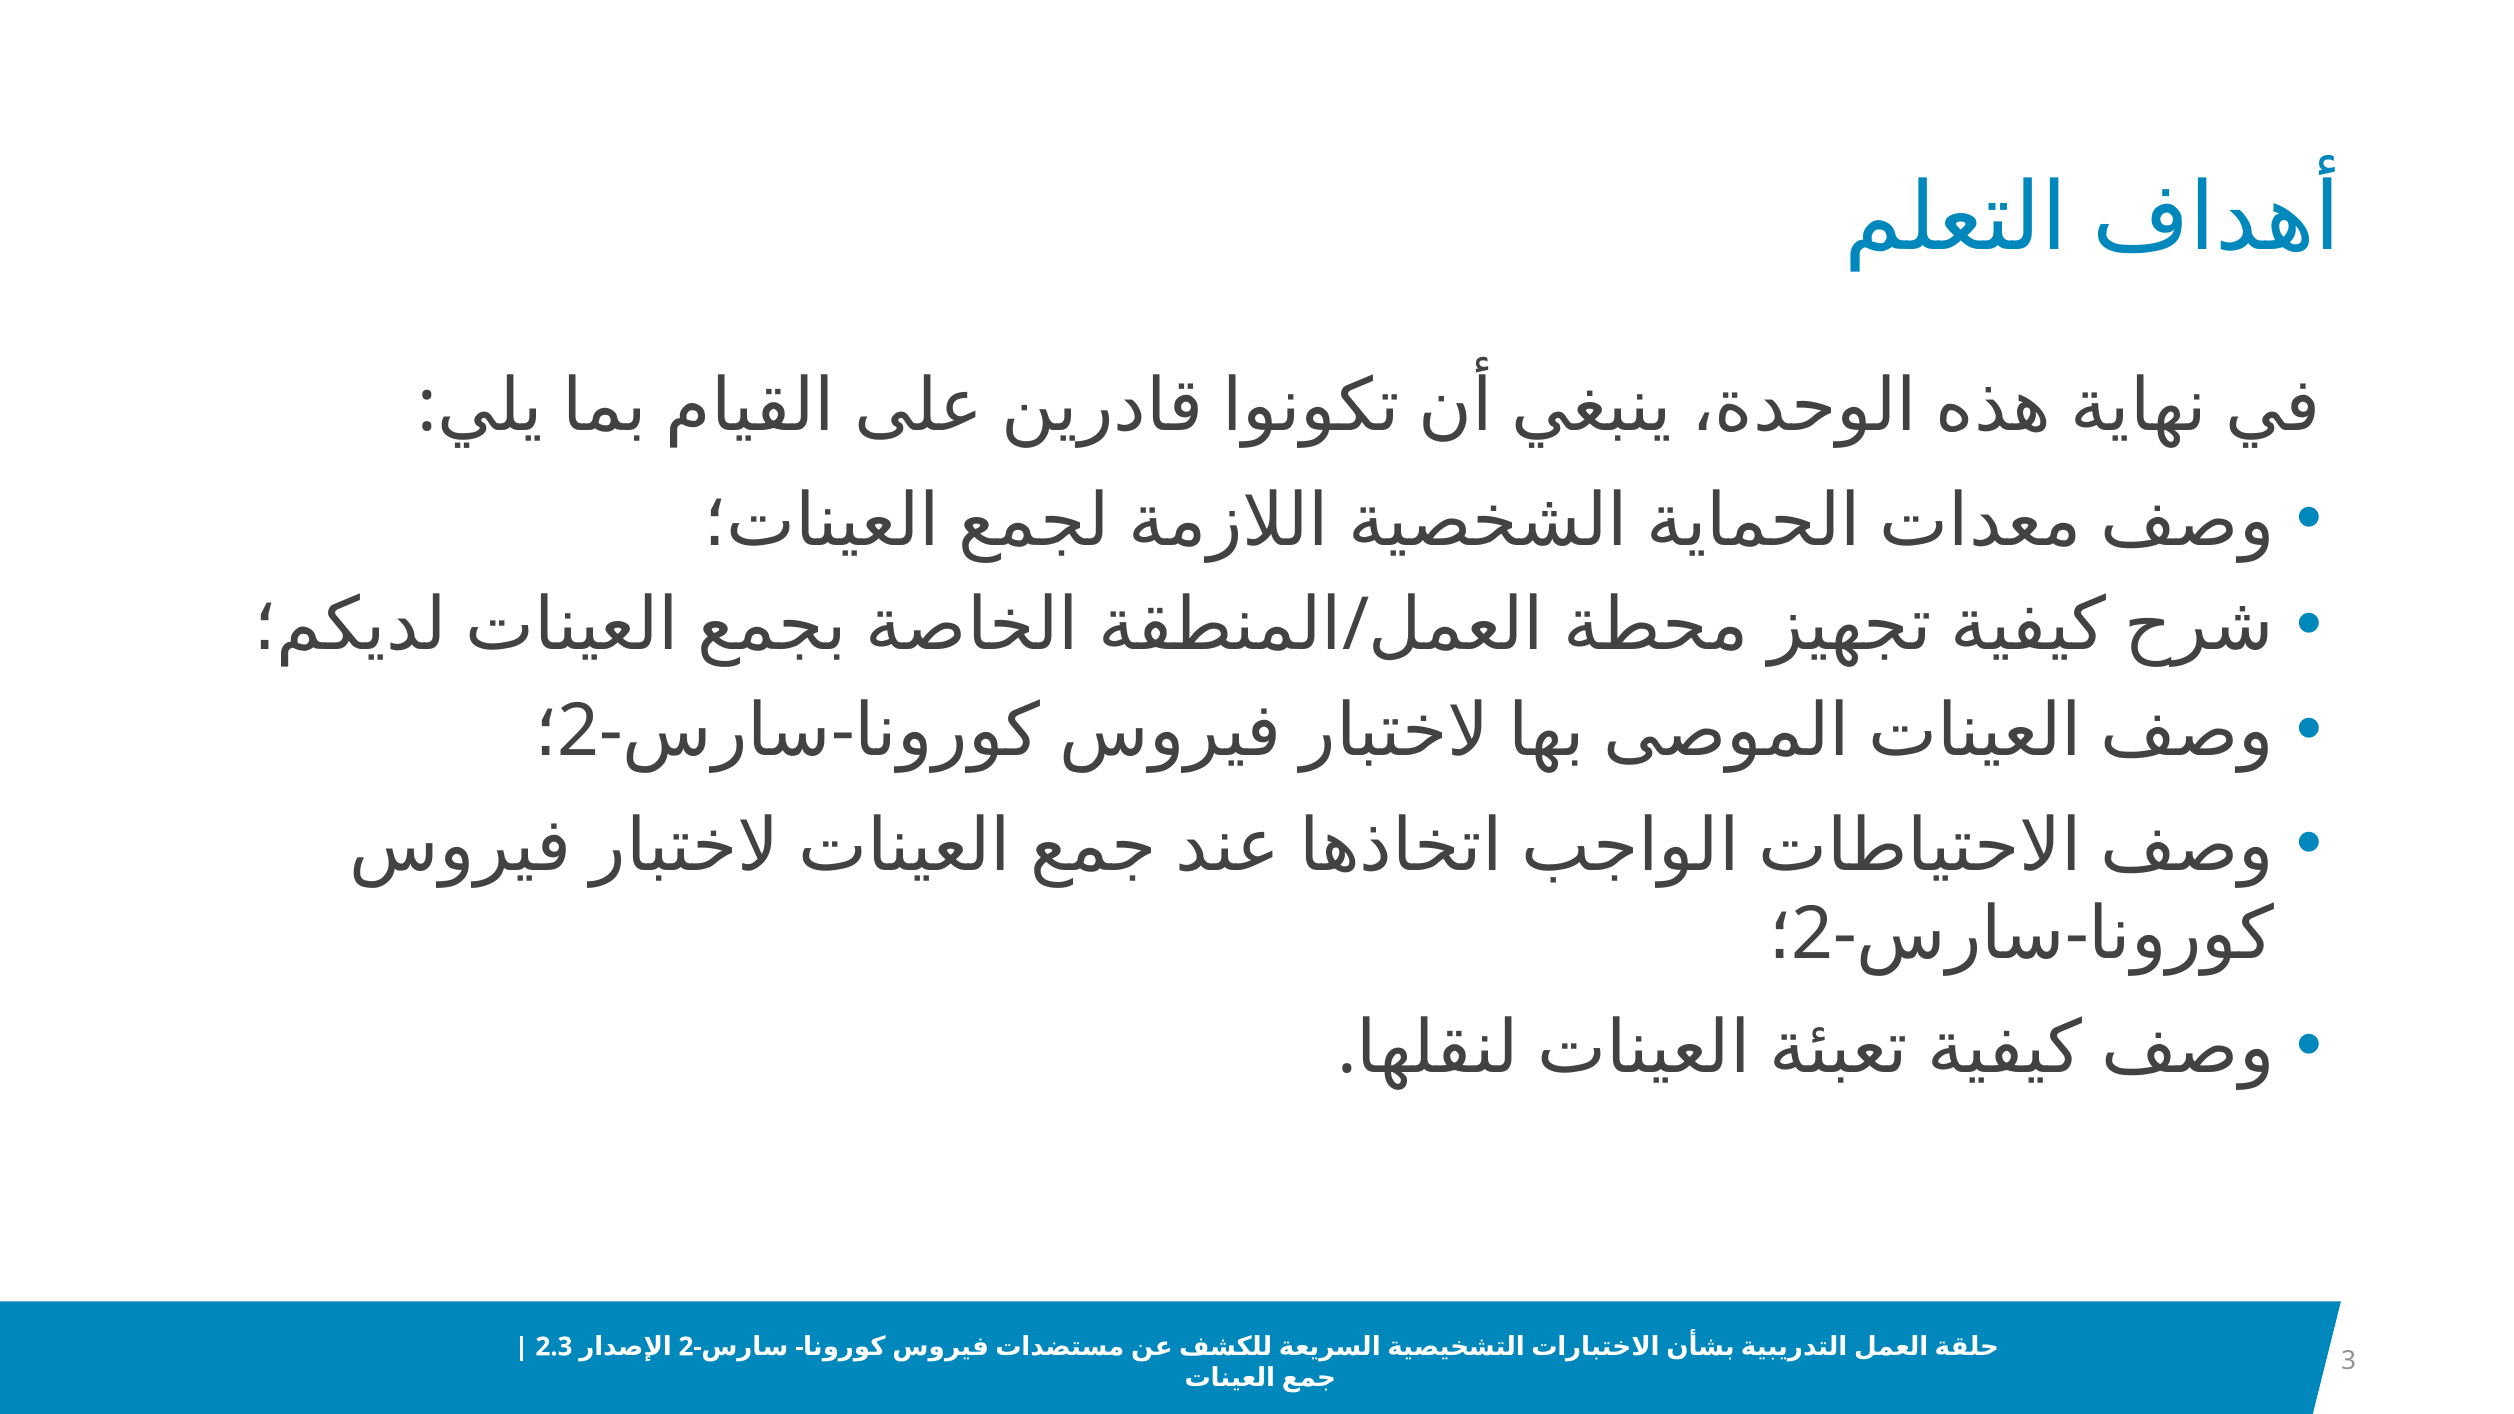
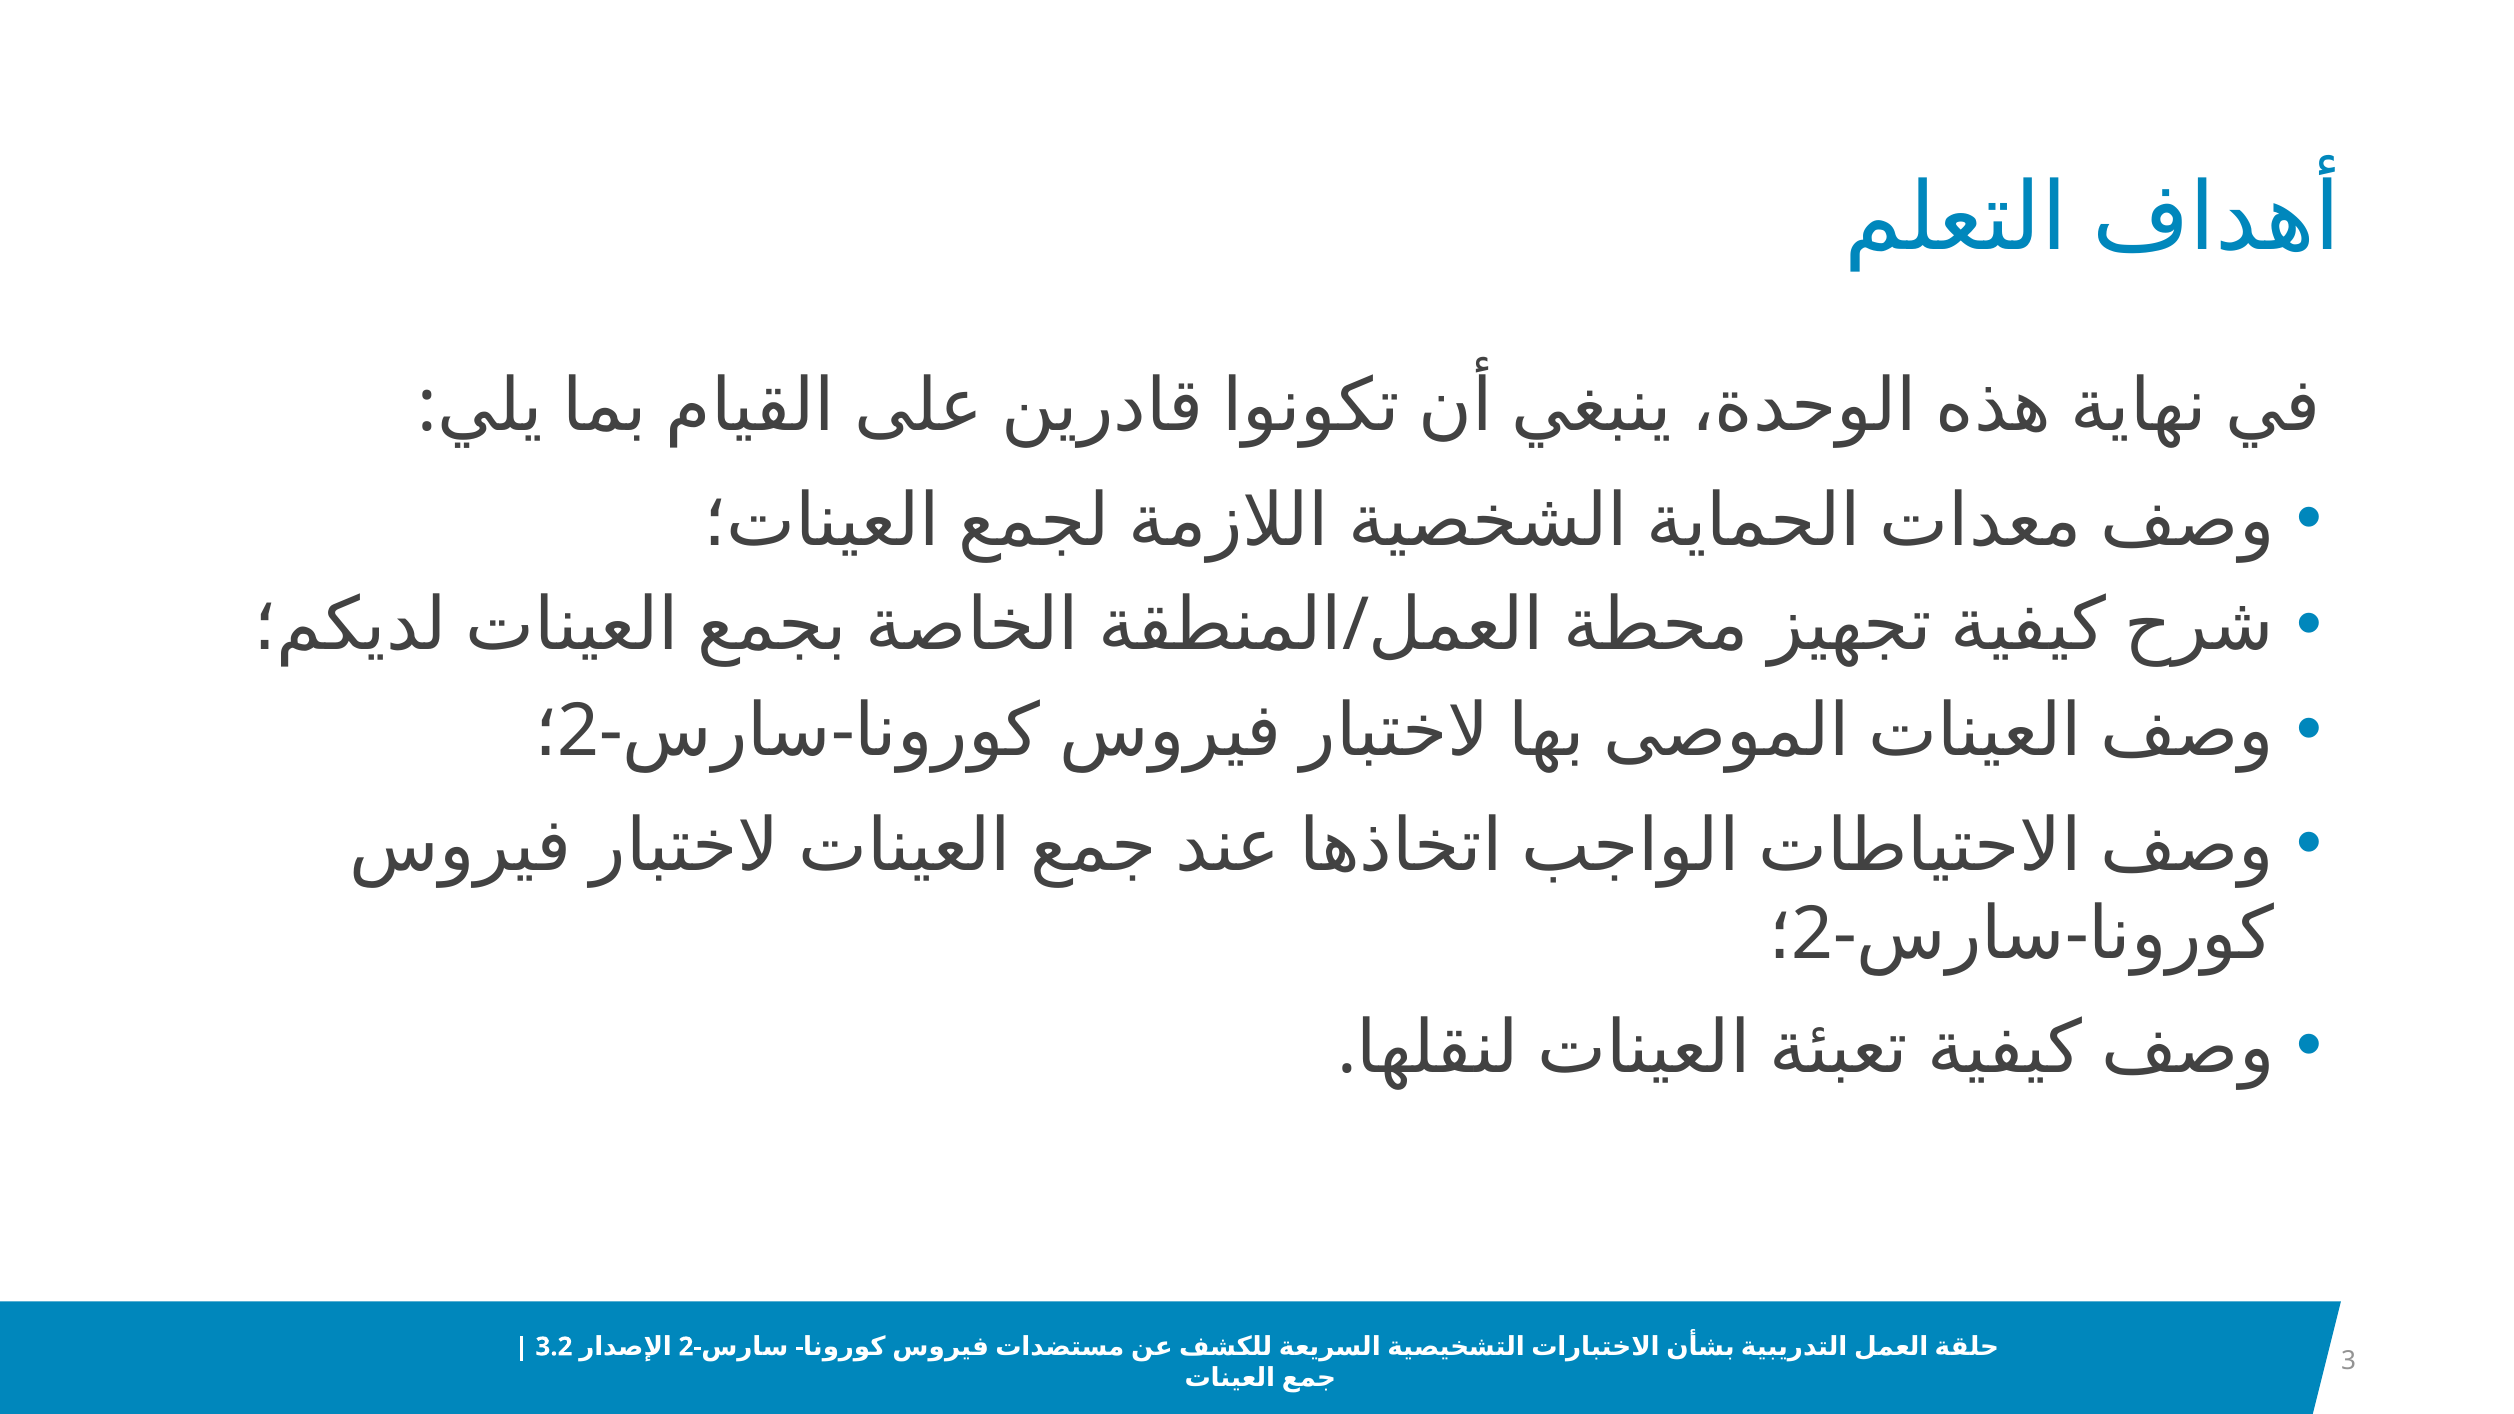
2.3: 2.3 -> 3.2 (554, 1347)
